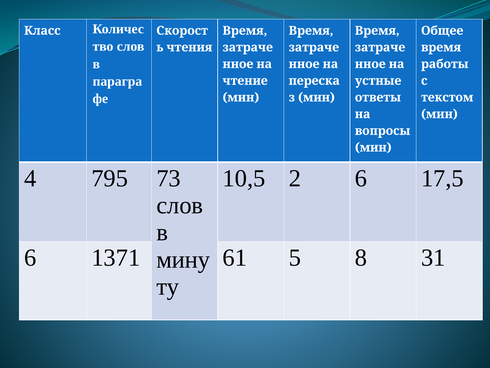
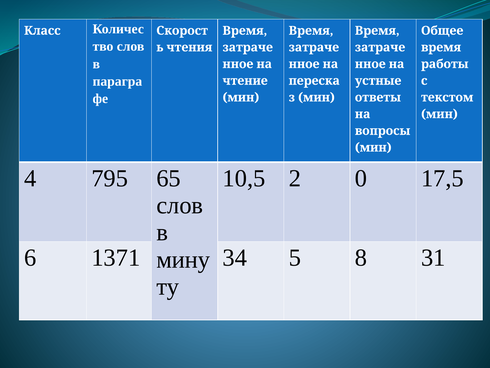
73: 73 -> 65 (169, 178)
2 6: 6 -> 0 (361, 178)
61: 61 -> 34 (235, 257)
